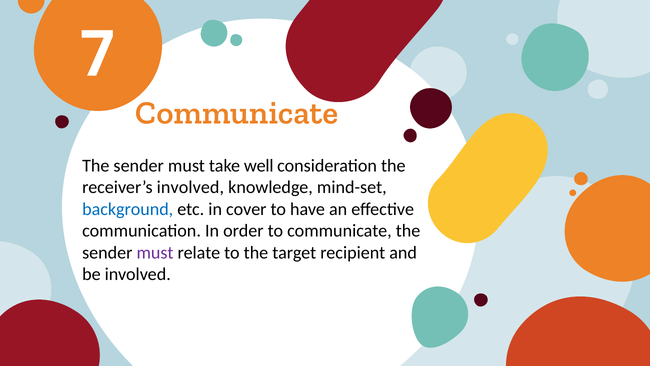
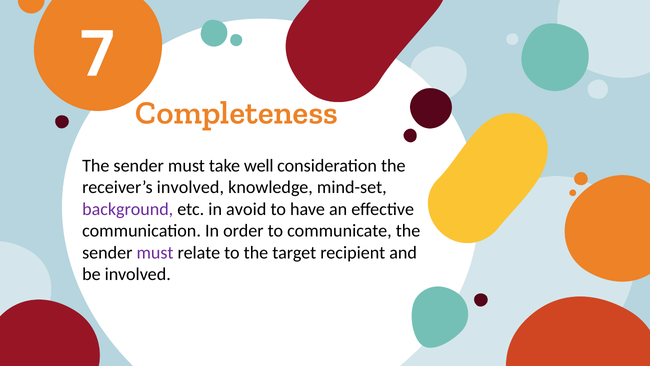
Communicate: Communicate -> Completeness (237, 113)
background colour: blue -> purple (128, 209)
cover: cover -> avoid (246, 209)
